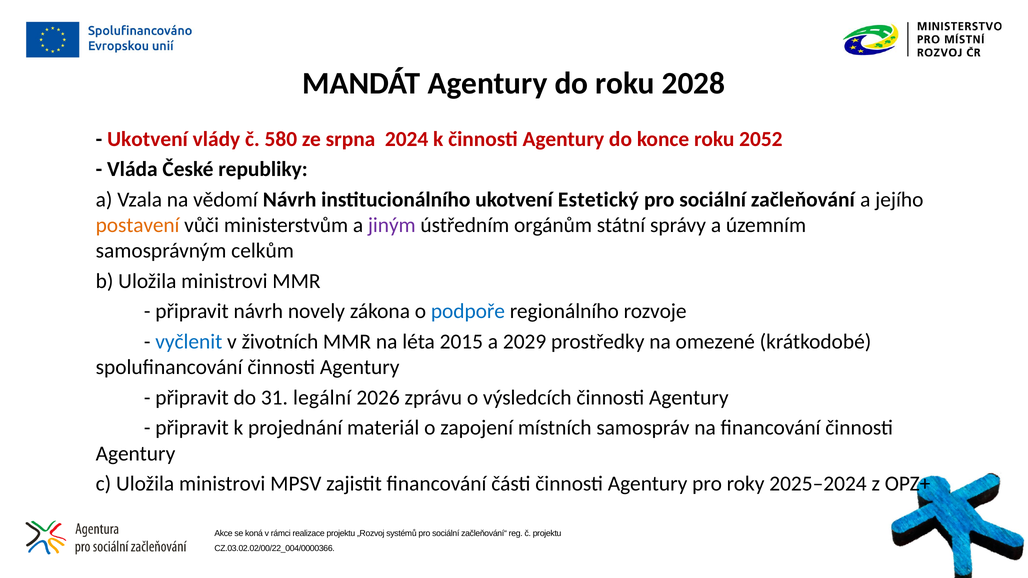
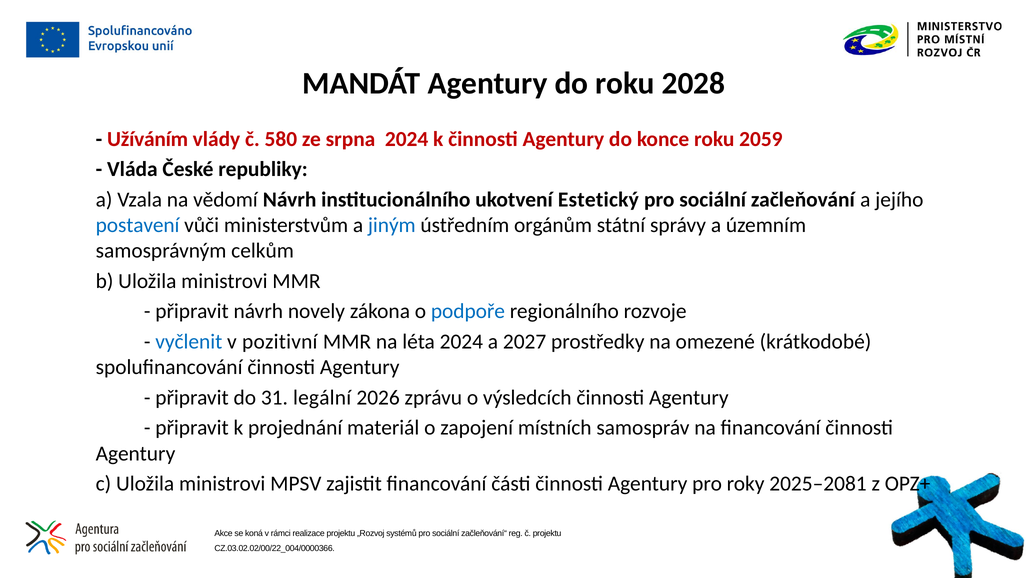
Ukotvení: Ukotvení -> Užíváním (148, 139)
2052: 2052 -> 2059 (761, 139)
postavení colour: orange -> blue (138, 225)
jiným colour: purple -> blue (392, 225)
životních: životních -> pozitivní (280, 342)
léta 2015: 2015 -> 2024 (461, 342)
2029: 2029 -> 2027 (525, 342)
2025–2024: 2025–2024 -> 2025–2081 (818, 484)
